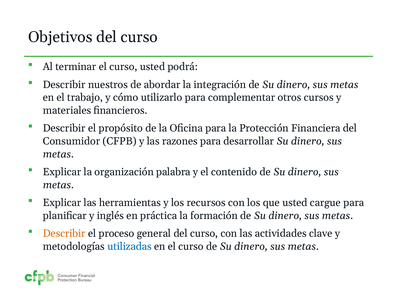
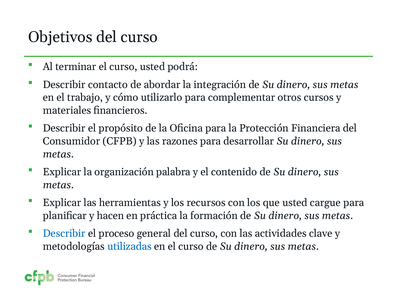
nuestros: nuestros -> contacto (108, 85)
inglés: inglés -> hacen (110, 215)
Describir colour: orange -> blue (64, 233)
